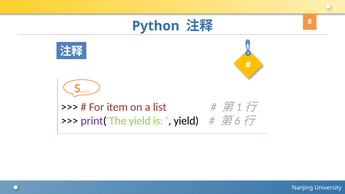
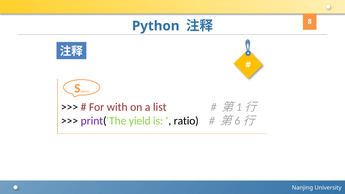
item: item -> with (117, 107)
yield: yield -> ratio (186, 121)
